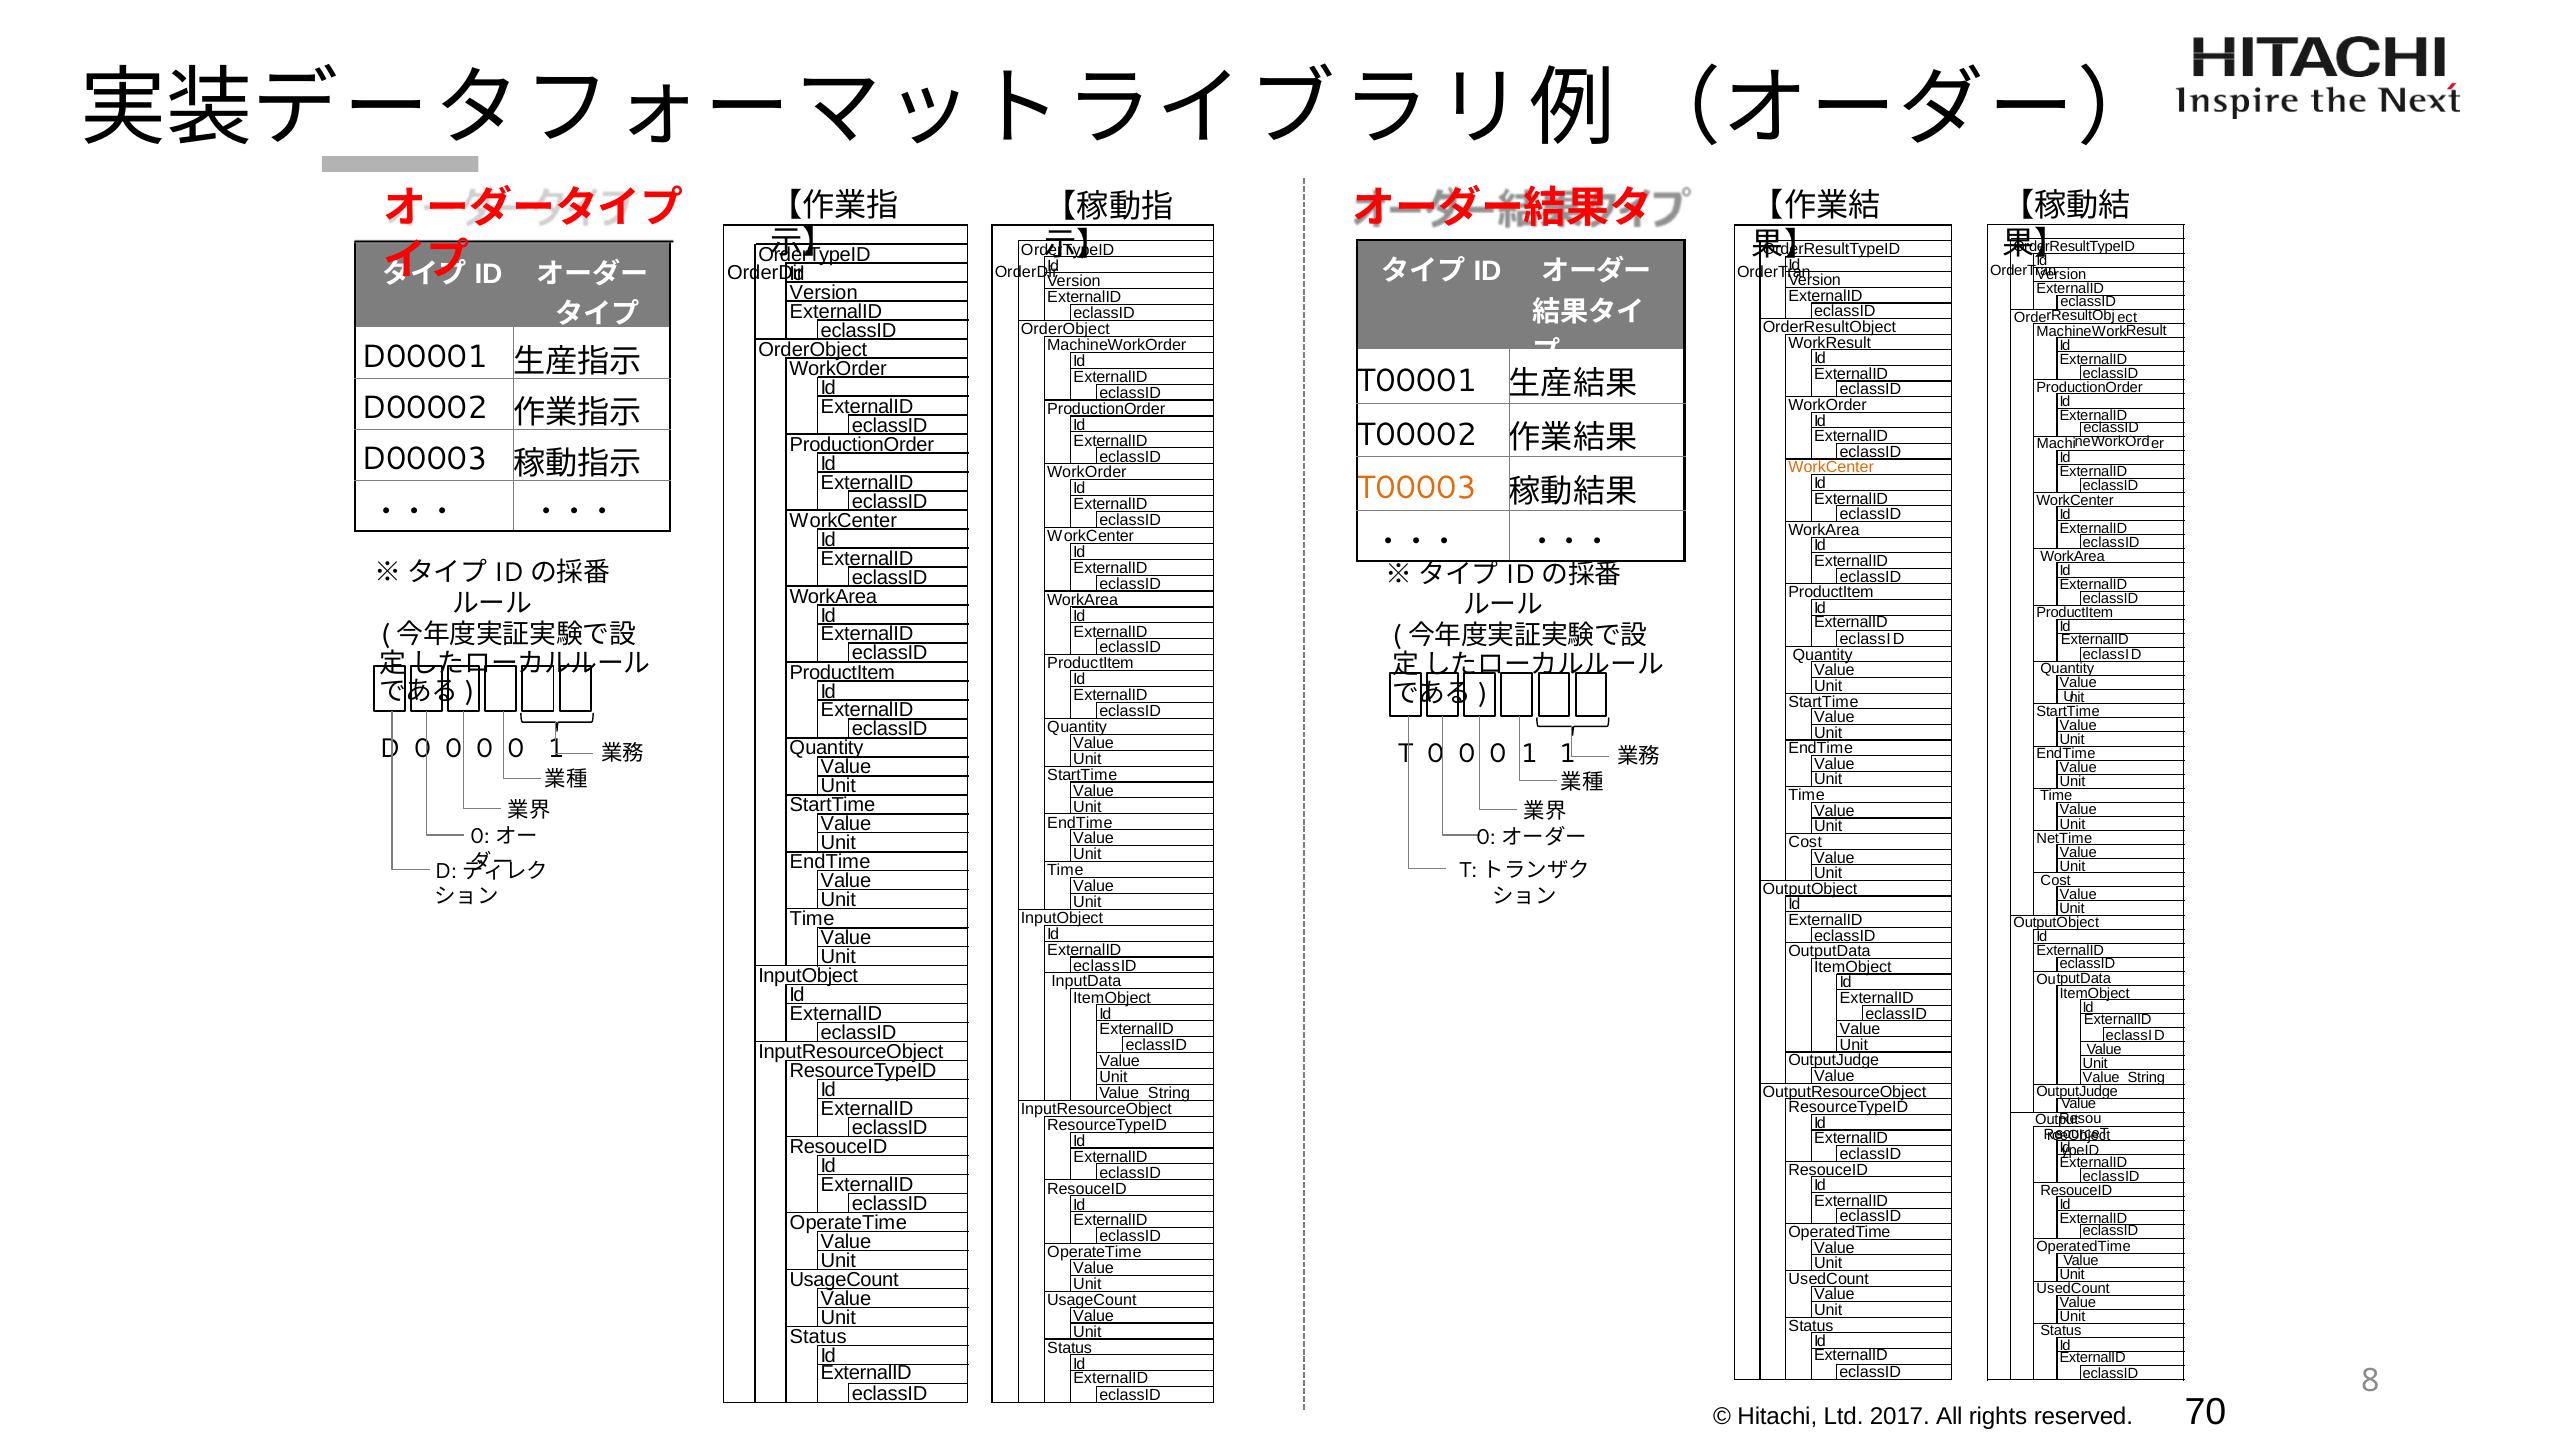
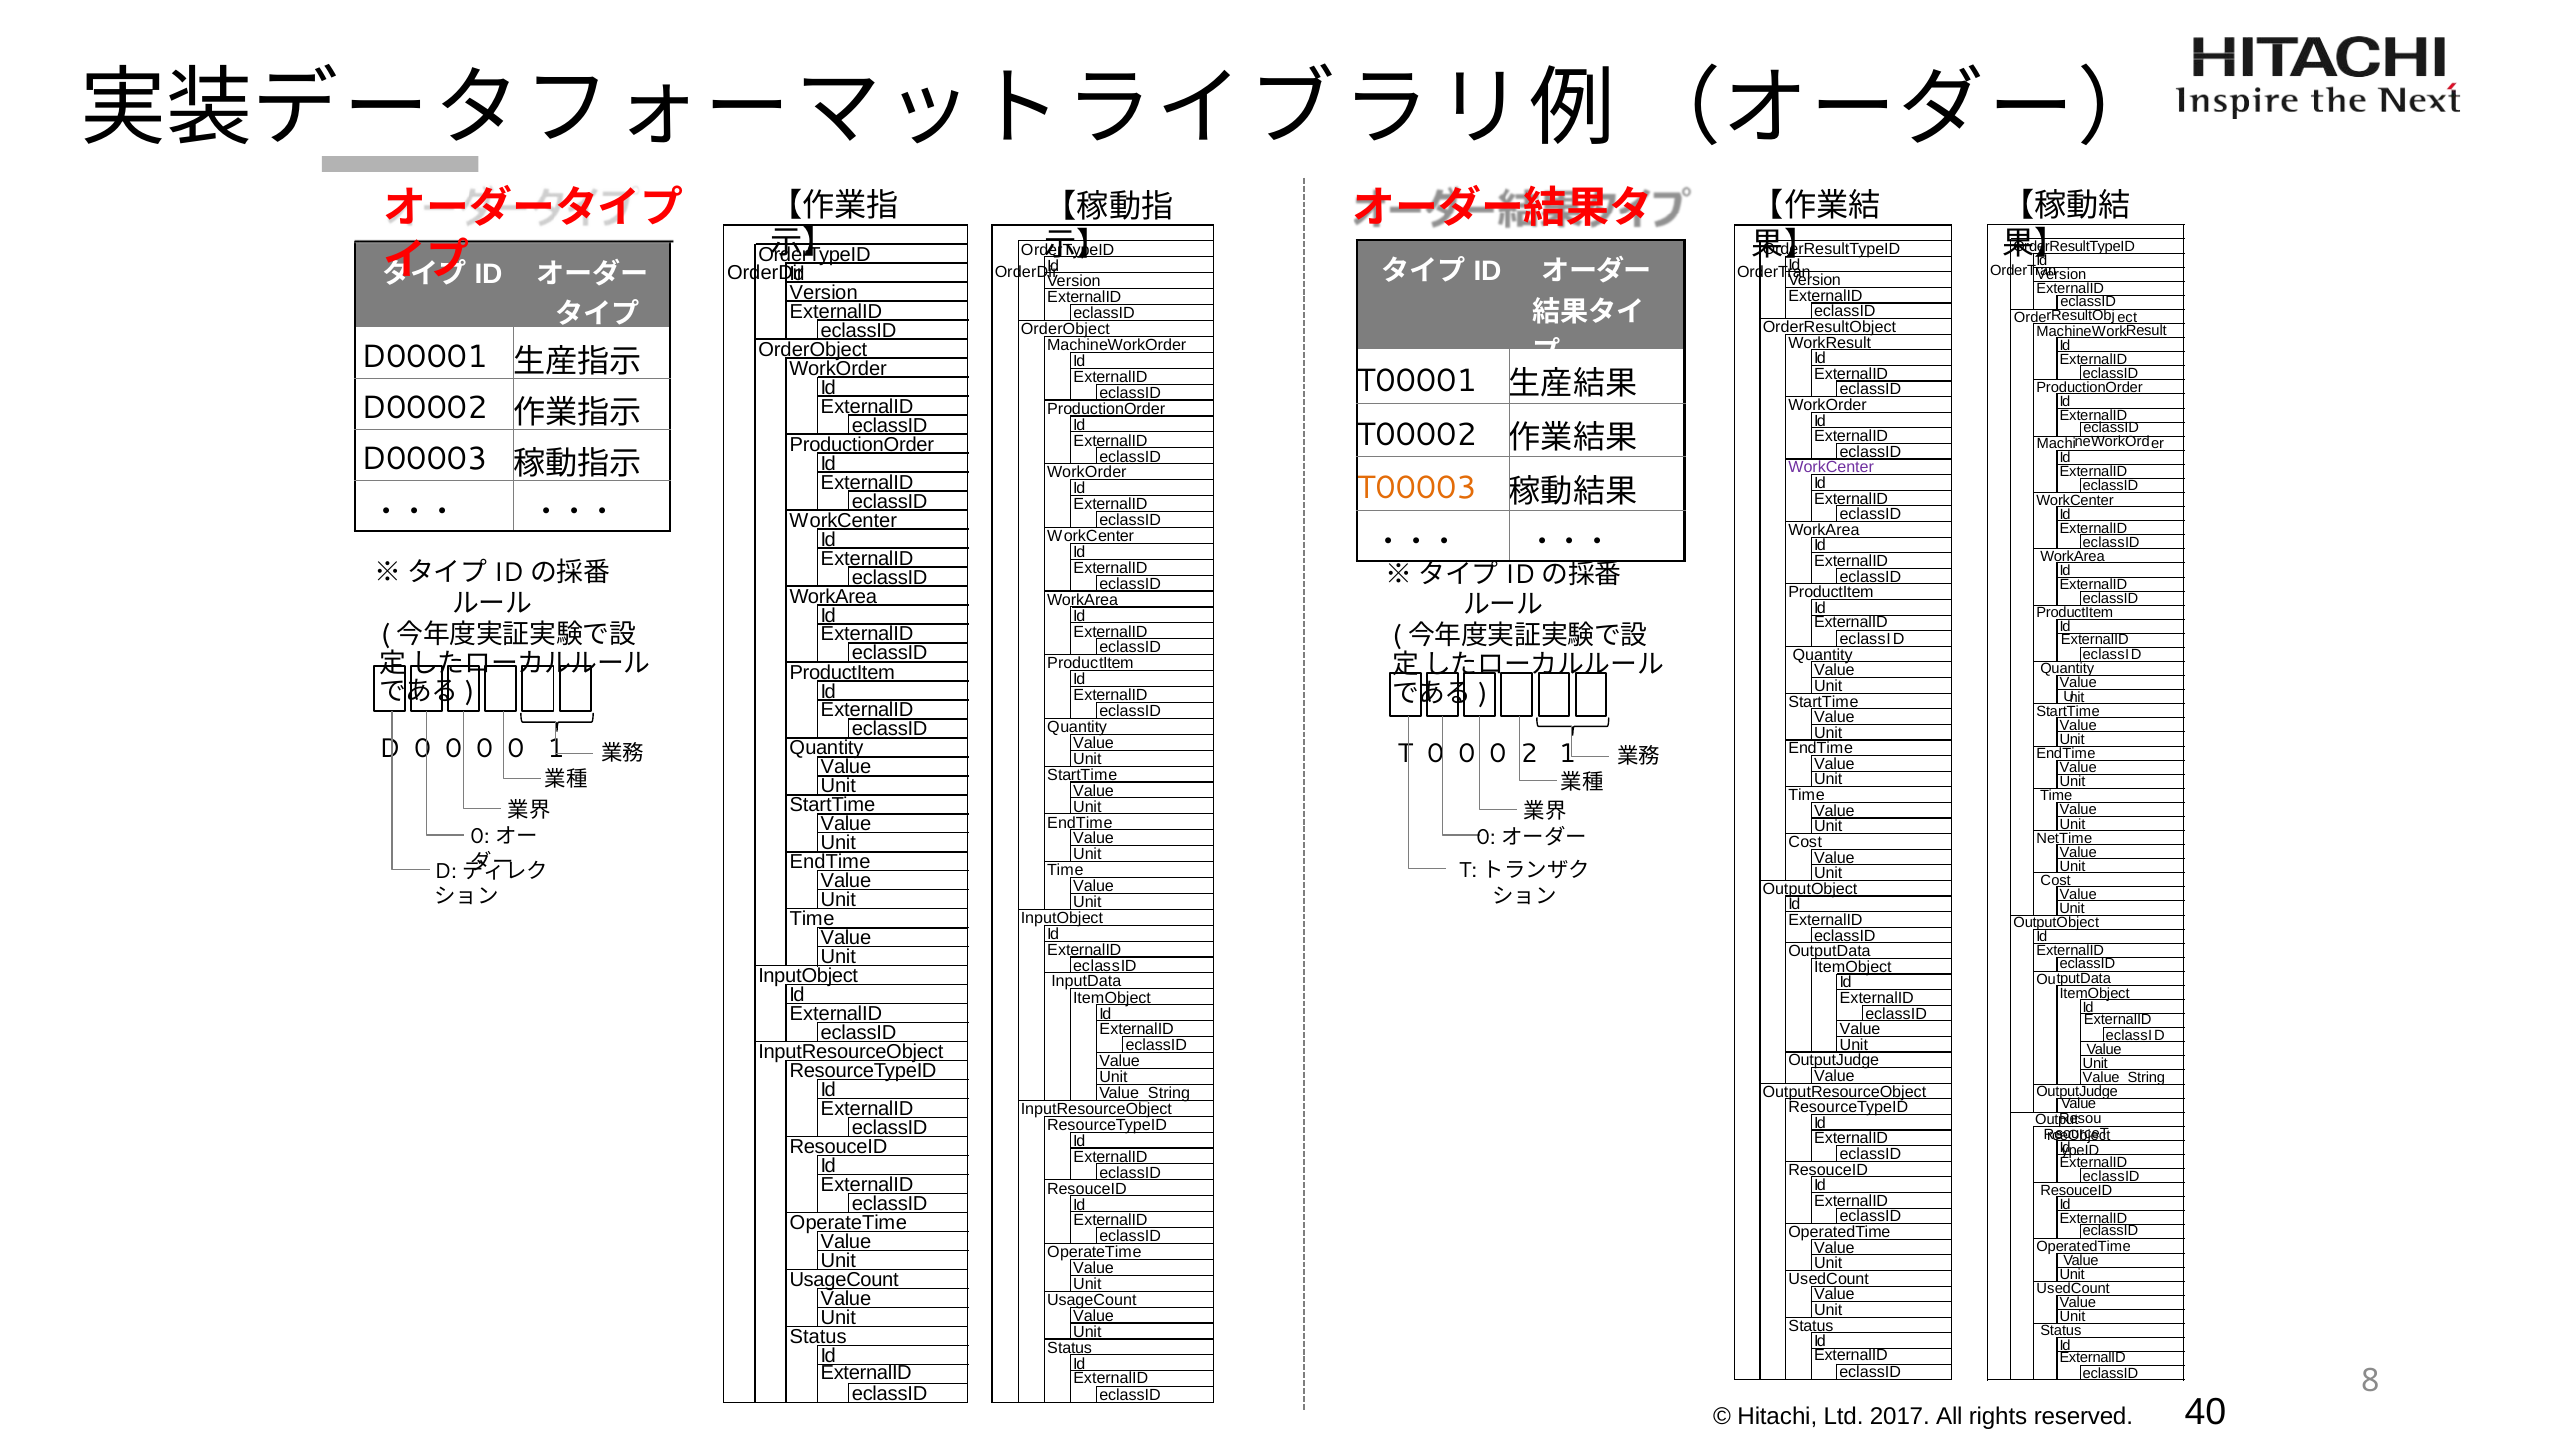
WorkCenter colour: orange -> purple (1831, 468)
1: 1 -> 2 (1529, 754)
70: 70 -> 40 (2206, 1412)
